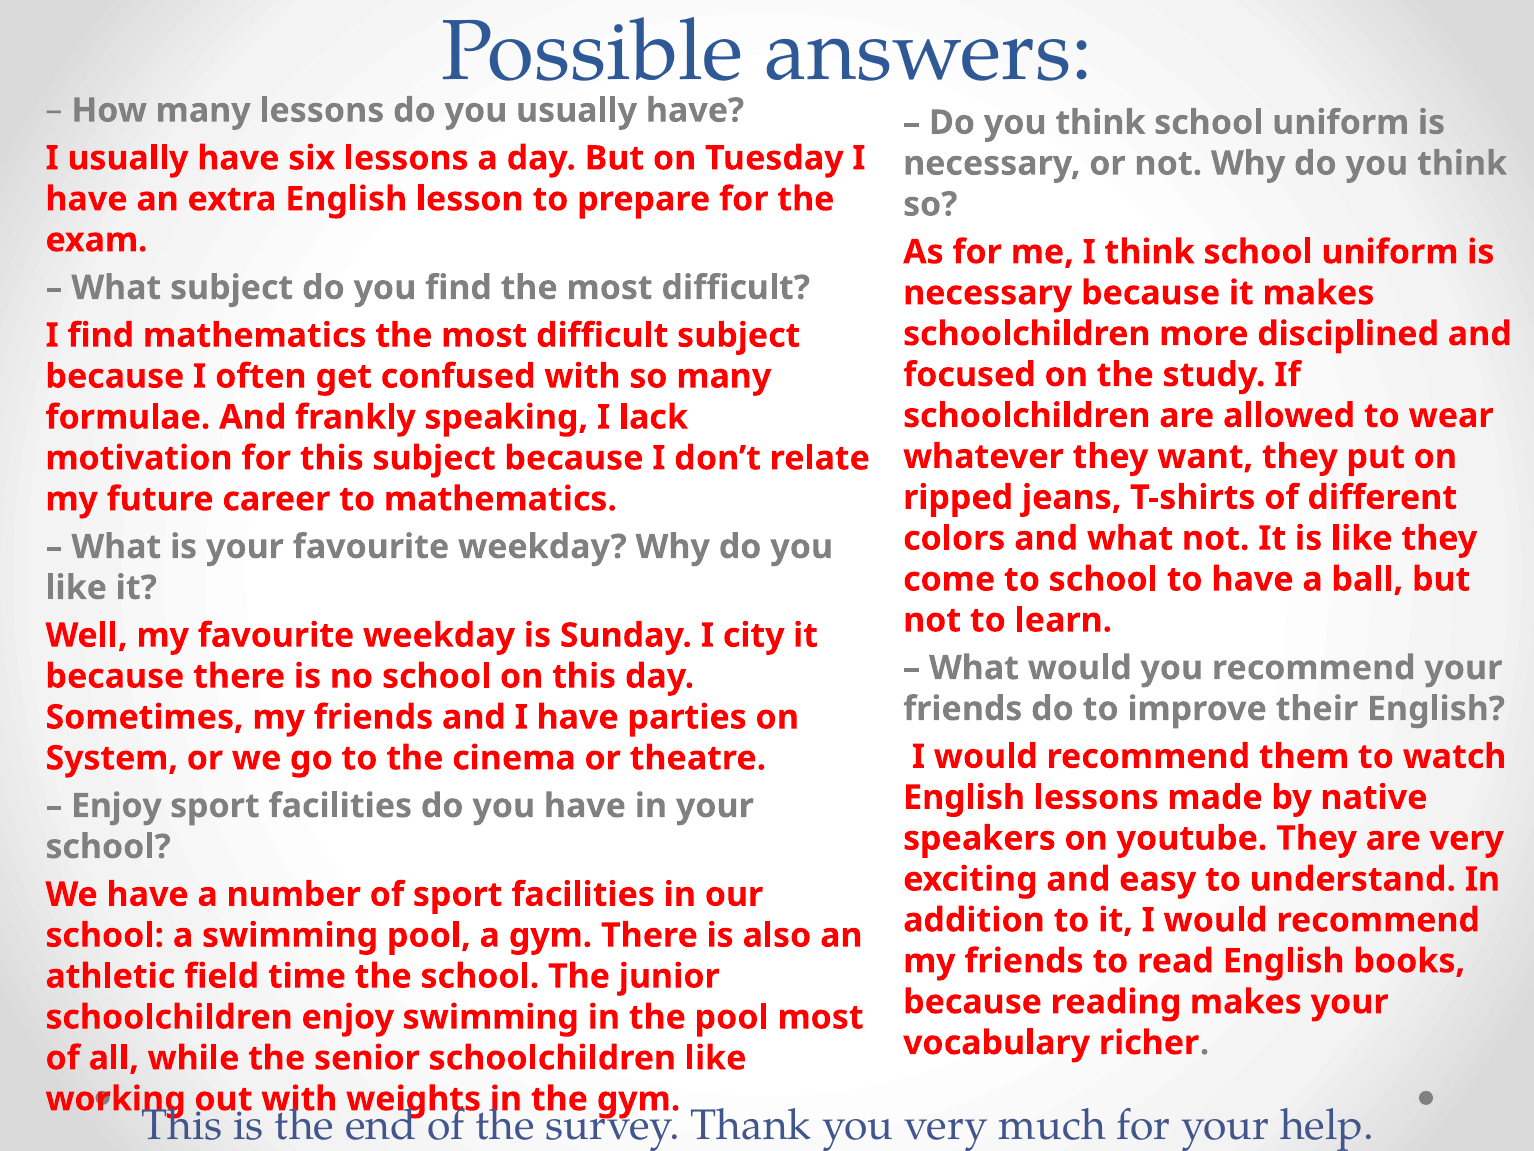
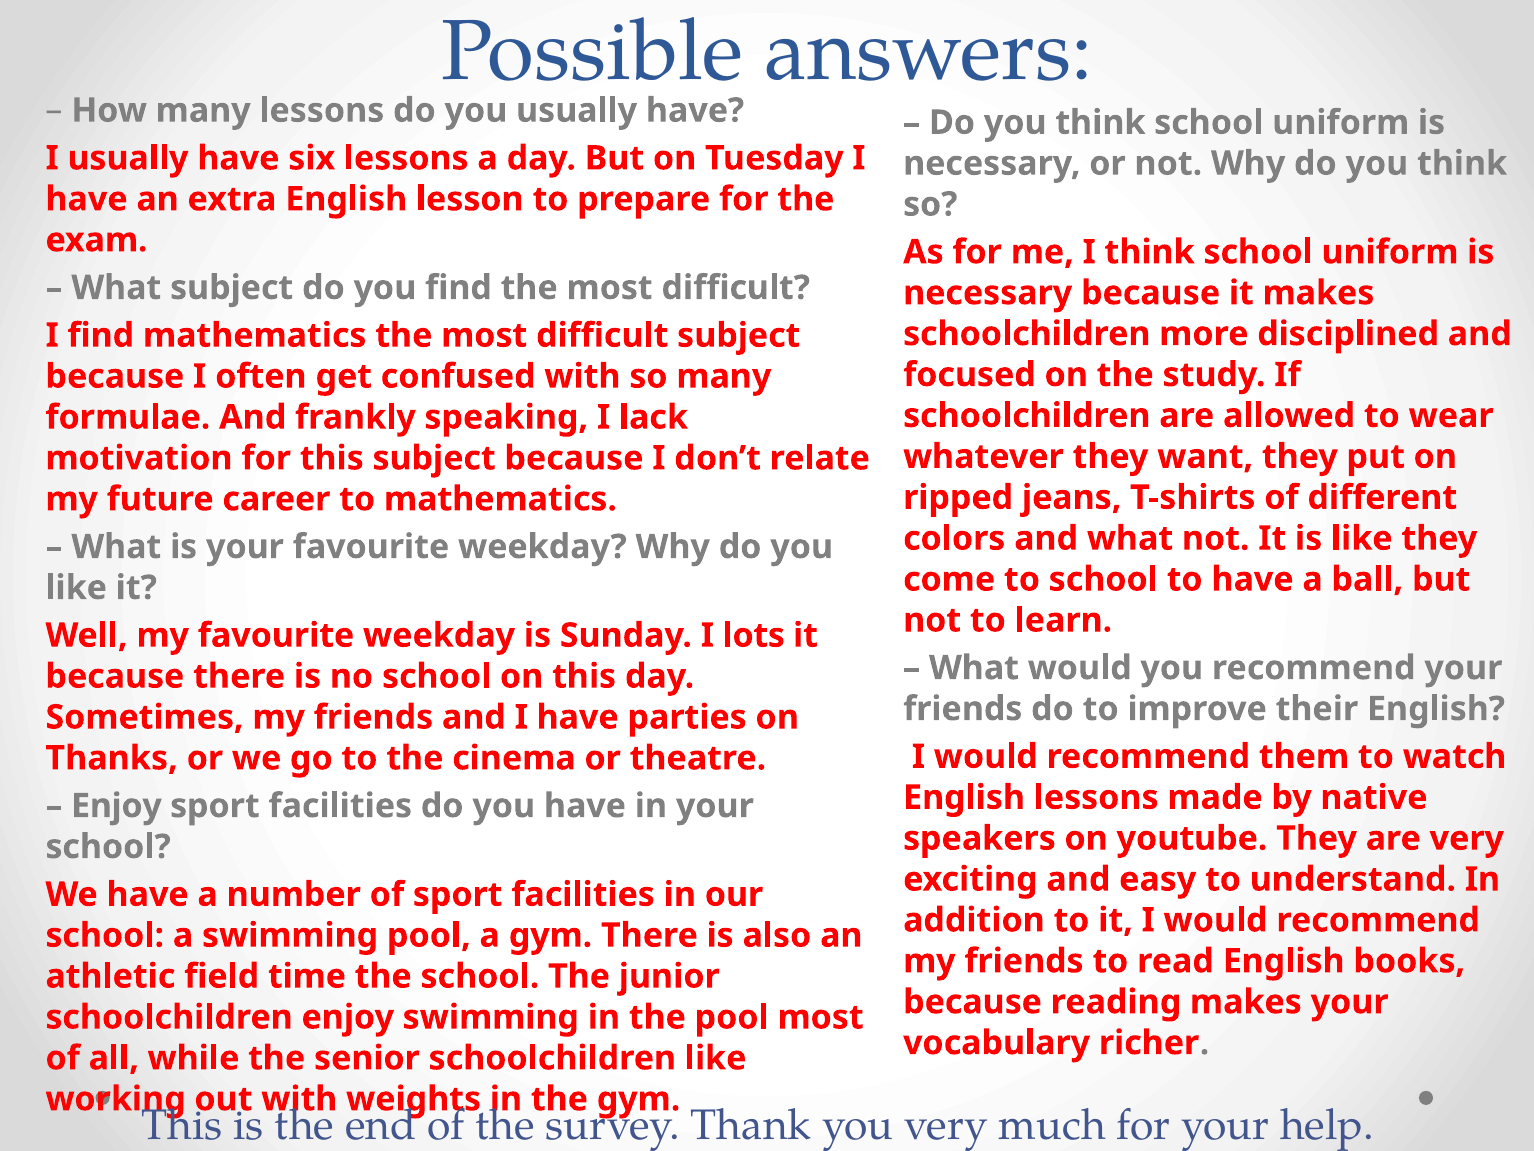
city: city -> lots (754, 635)
System: System -> Thanks (112, 758)
